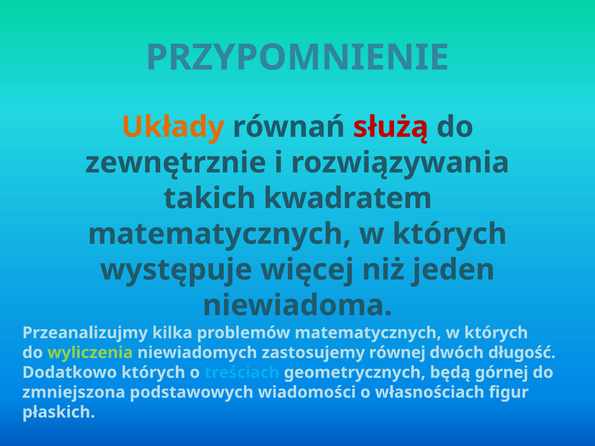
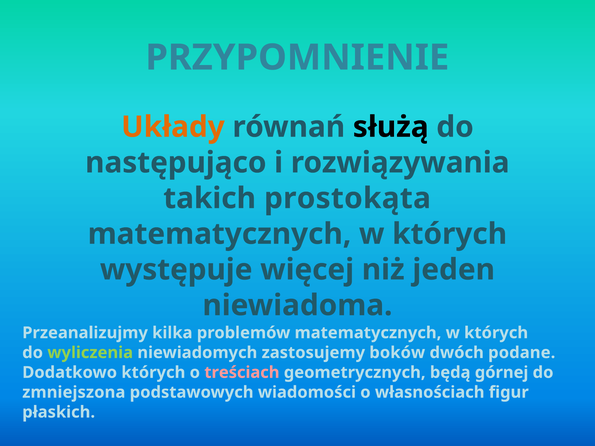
służą colour: red -> black (391, 127)
zewnętrznie: zewnętrznie -> następująco (176, 163)
kwadratem: kwadratem -> prostokąta (347, 198)
równej: równej -> boków (397, 353)
długość: długość -> podane (522, 353)
treściach colour: light blue -> pink (242, 373)
